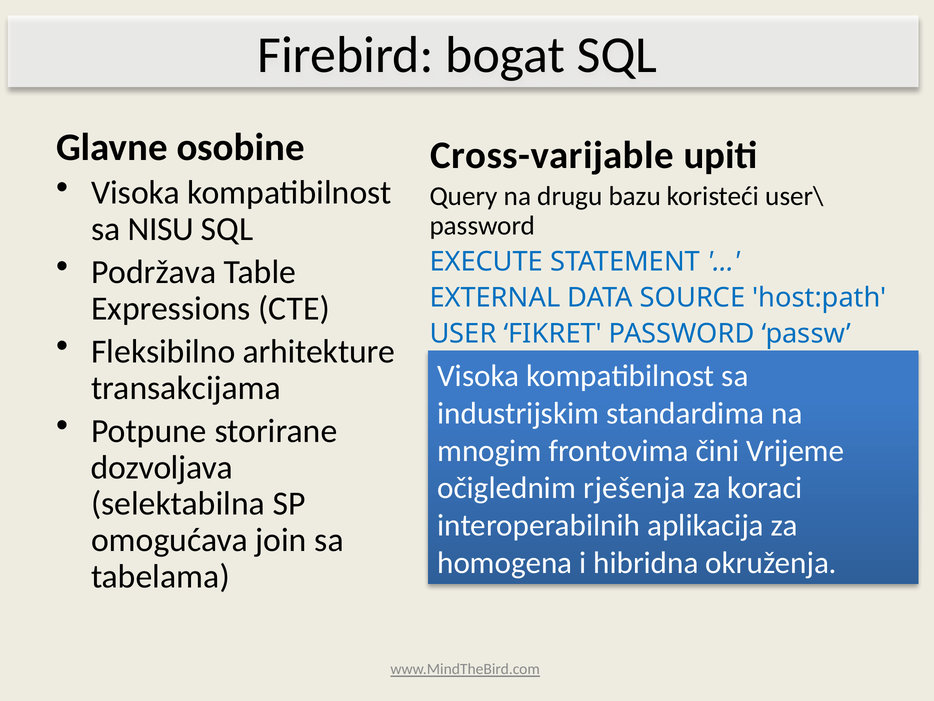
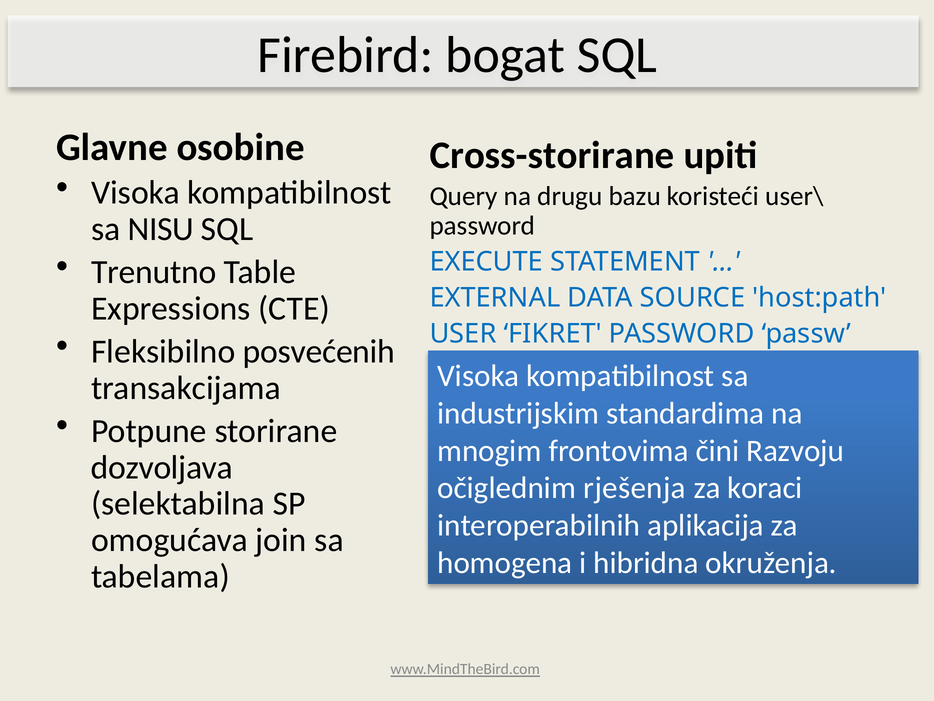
Cross-varijable: Cross-varijable -> Cross-storirane (552, 155)
Podržava: Podržava -> Trenutno (154, 272)
arhitekture: arhitekture -> posvećenih (319, 351)
Vrijeme: Vrijeme -> Razvoju (795, 450)
